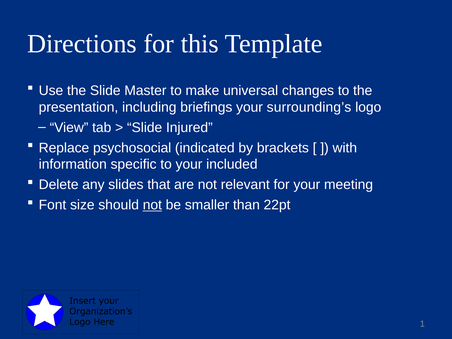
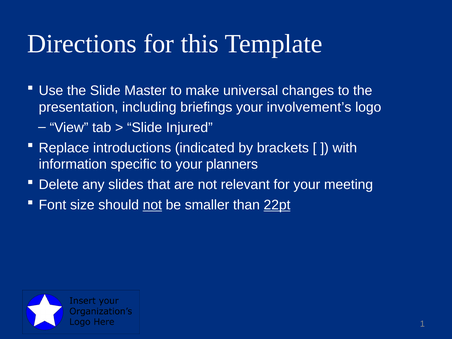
surrounding’s: surrounding’s -> involvement’s (309, 107)
psychosocial: psychosocial -> introductions (132, 148)
included: included -> planners (232, 164)
22pt underline: none -> present (277, 205)
